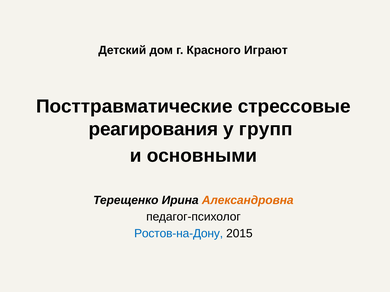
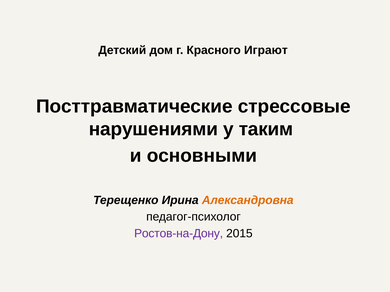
реагирования: реагирования -> нарушениями (153, 129)
групп: групп -> таким (266, 129)
Ростов-на-Дону colour: blue -> purple (179, 234)
